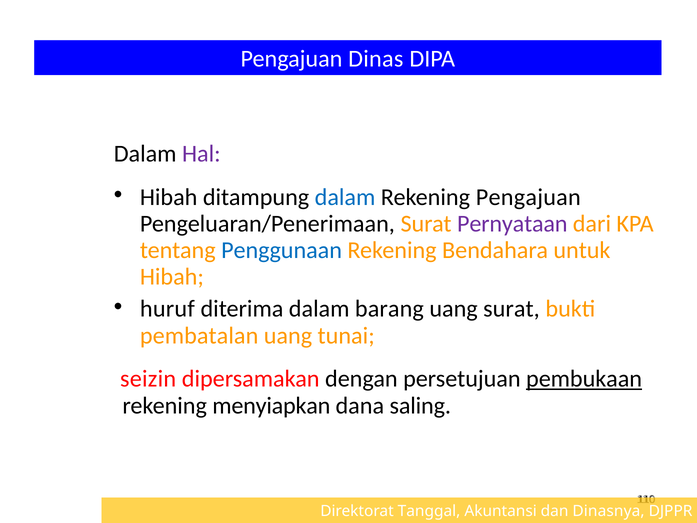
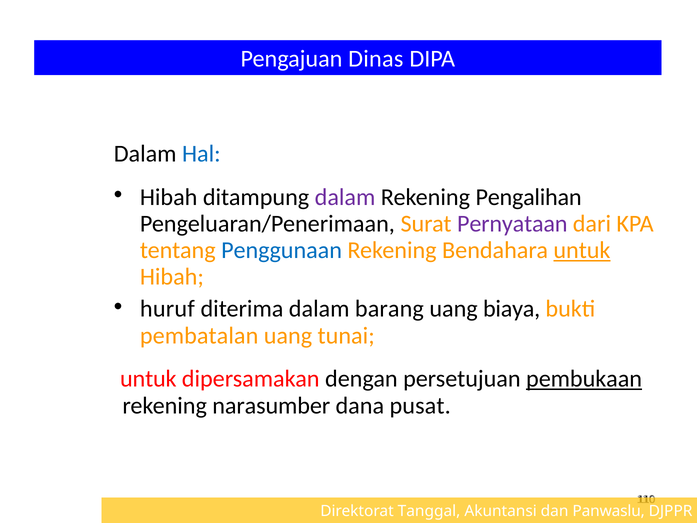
Hal colour: purple -> blue (201, 154)
dalam colour: blue -> purple (345, 197)
Rekening Pengajuan: Pengajuan -> Pengalihan (529, 197)
untuk underline: none -> present (582, 250)
uang surat: surat -> biaya (512, 309)
seizin: seizin -> untuk (148, 379)
menyiapkan: menyiapkan -> narasumber (271, 405)
saling: saling -> pusat (420, 405)
Dinasnya: Dinasnya -> Panwaslu (609, 511)
